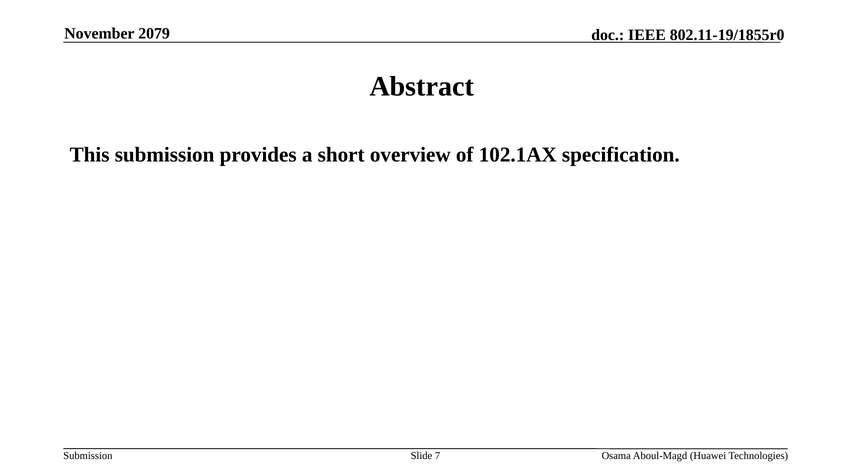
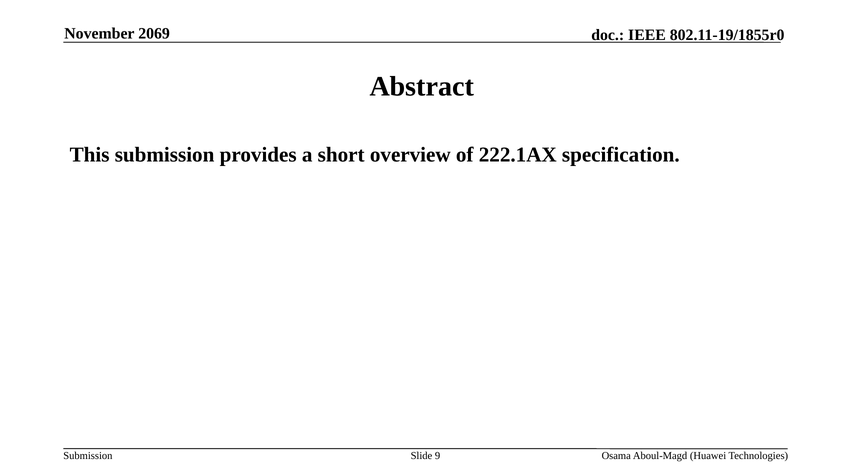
2079: 2079 -> 2069 (154, 34)
102.1AX: 102.1AX -> 222.1AX (518, 154)
7: 7 -> 9 (438, 455)
